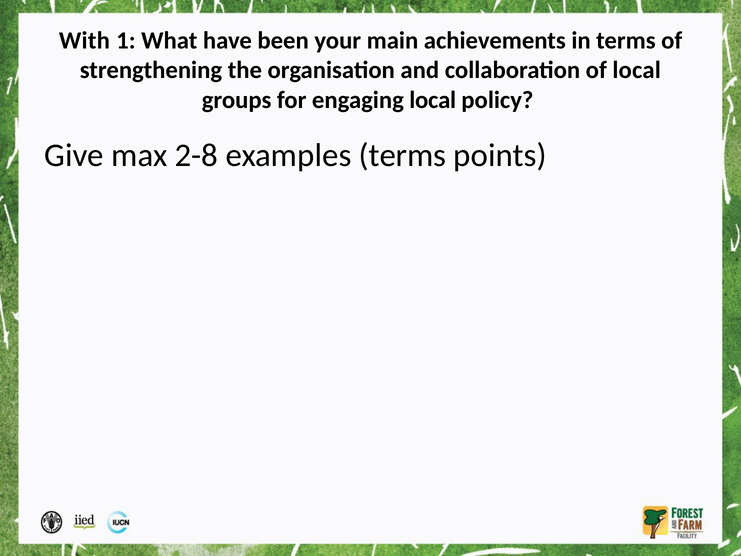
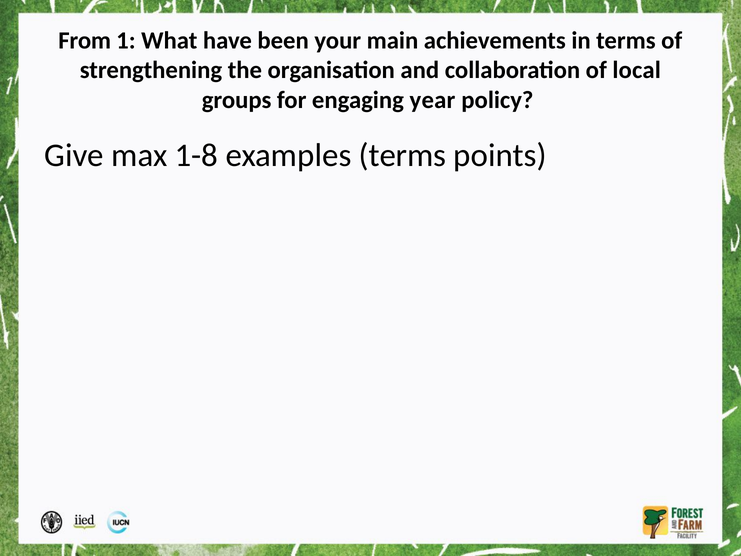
With: With -> From (85, 41)
engaging local: local -> year (432, 100)
2-8: 2-8 -> 1-8 (196, 155)
